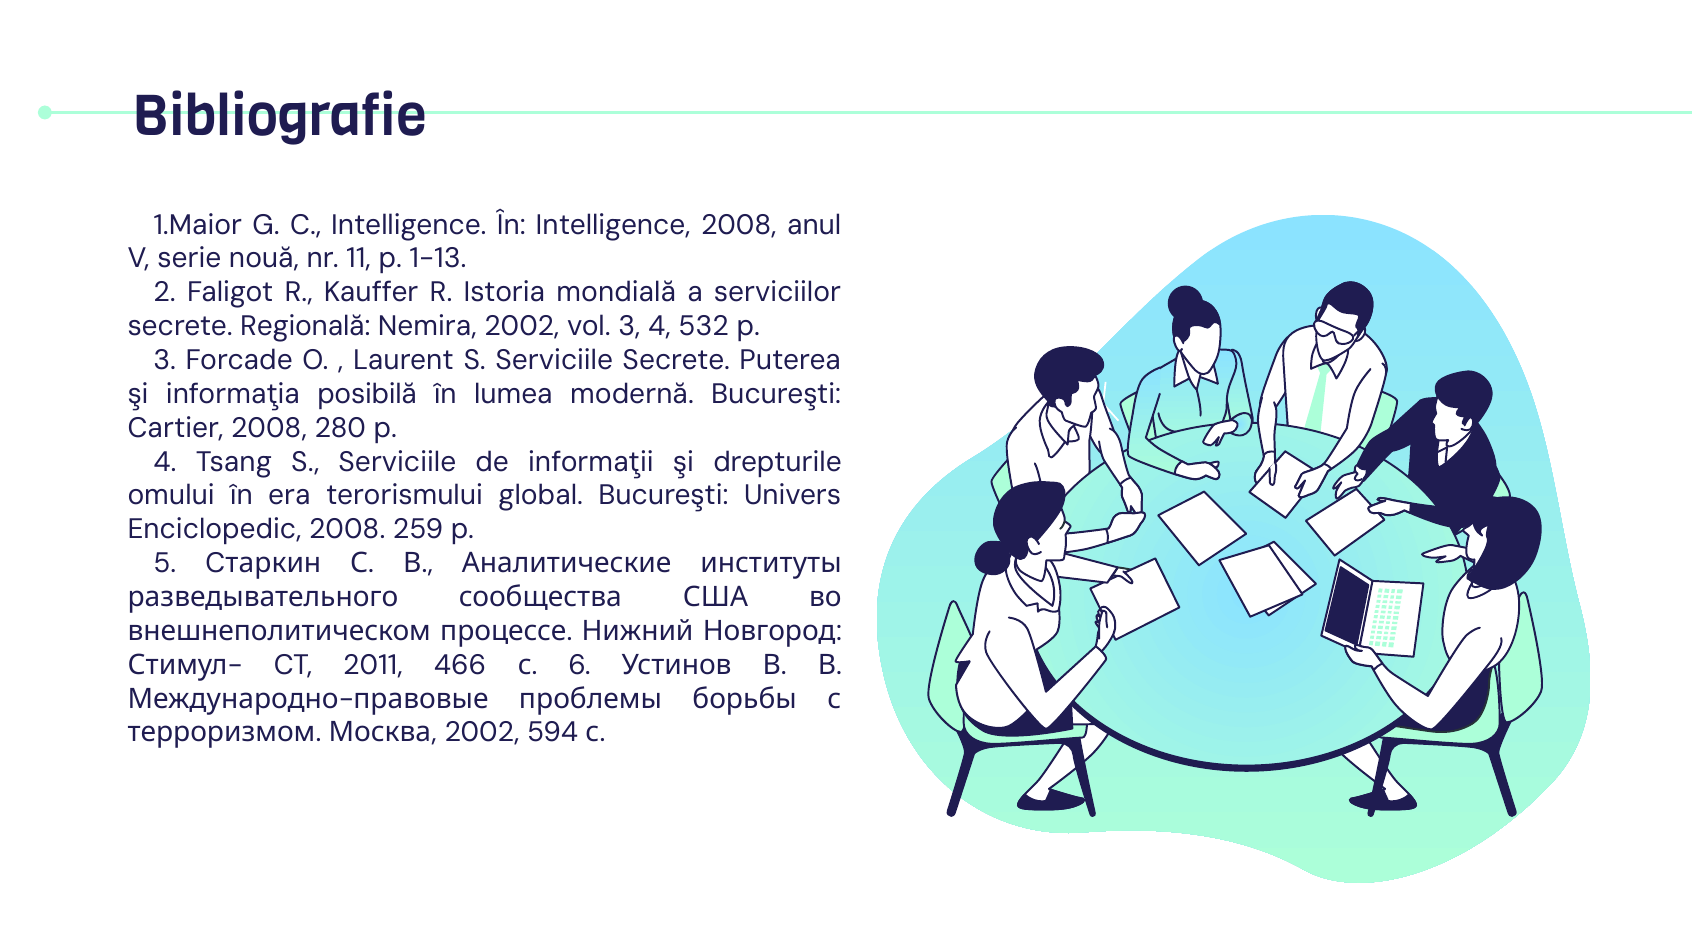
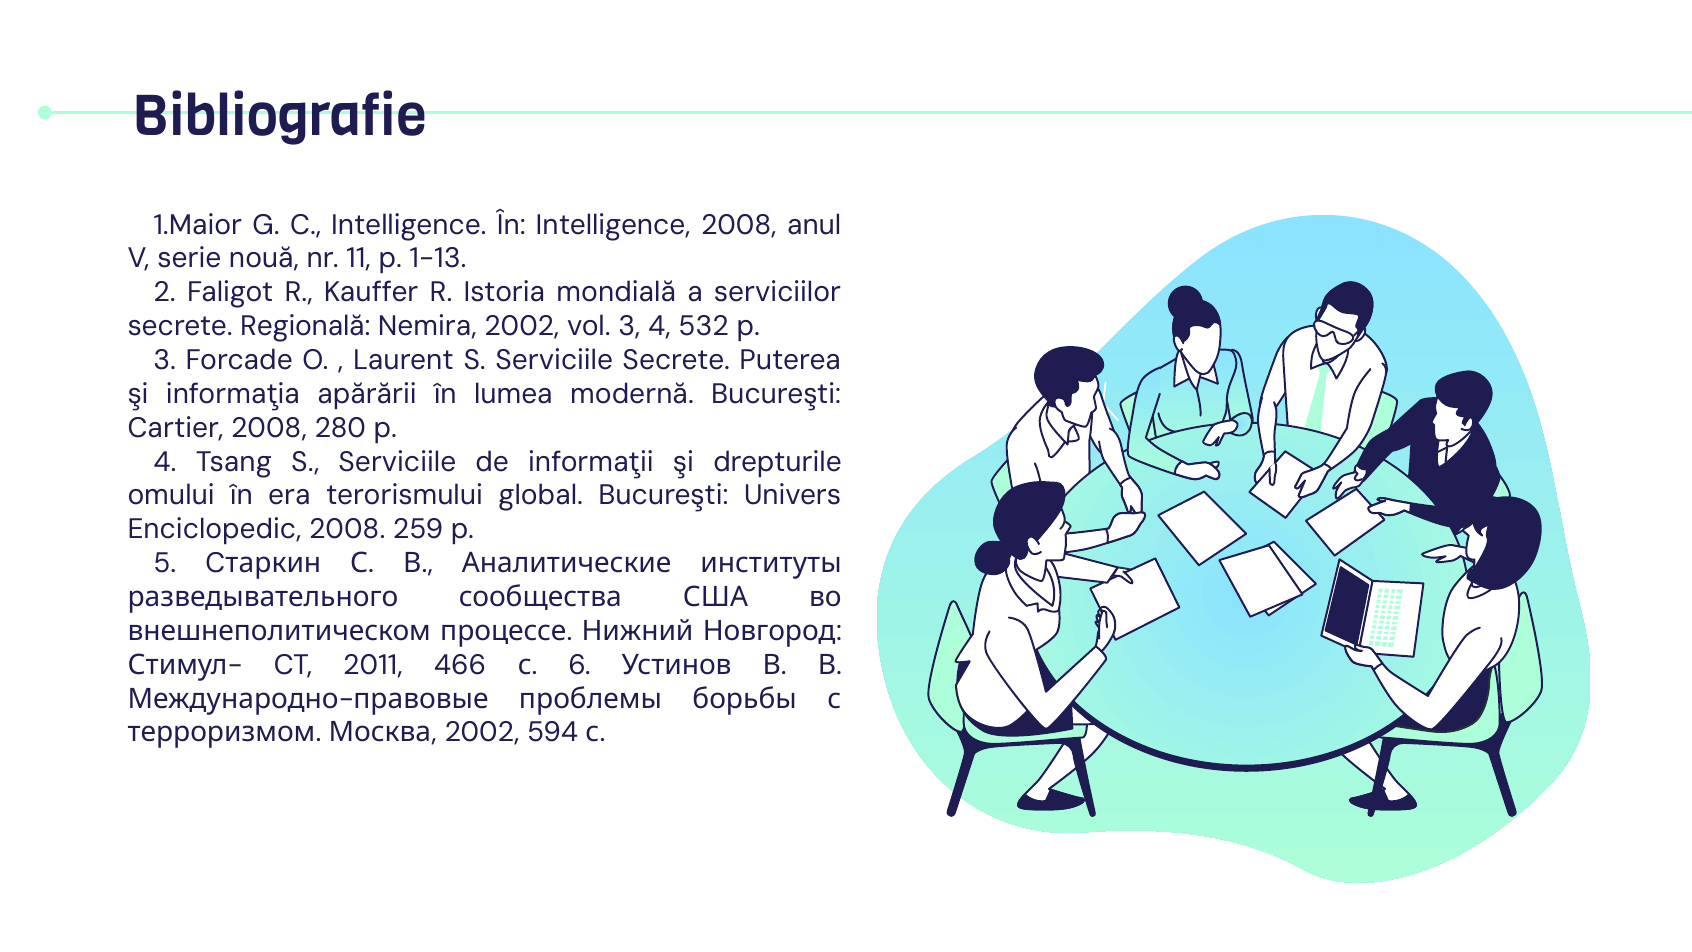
posibilă: posibilă -> apărării (367, 394)
